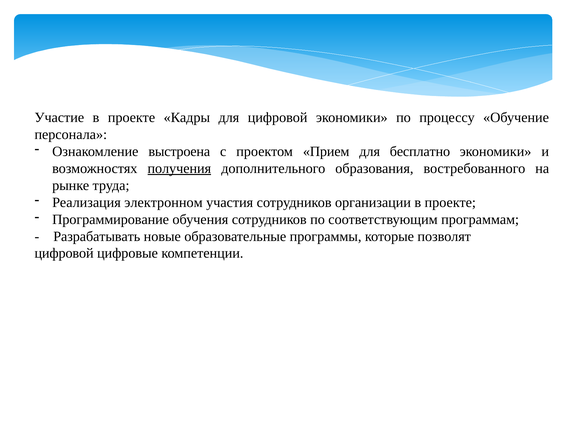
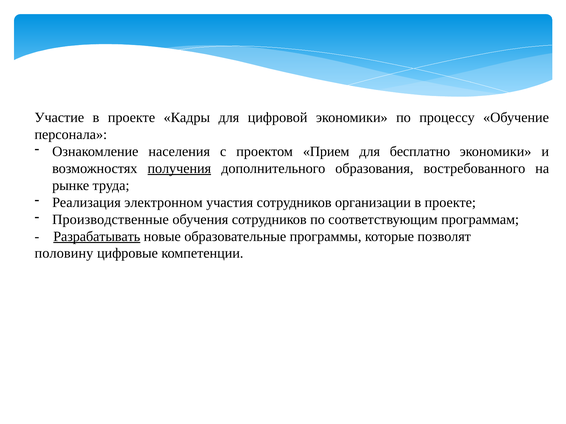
выстроена: выстроена -> населения (179, 152)
Программирование: Программирование -> Производственные (111, 220)
Разрабатывать underline: none -> present (97, 237)
цифровой: цифровой -> половину (64, 254)
